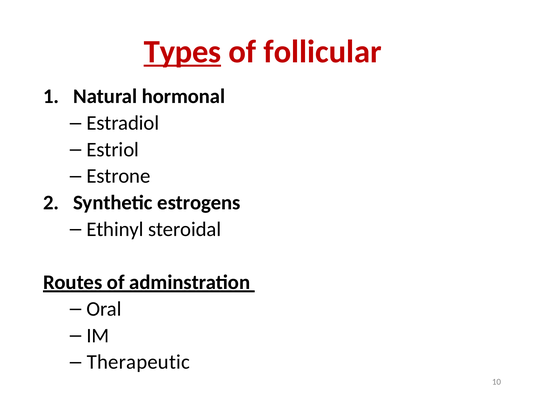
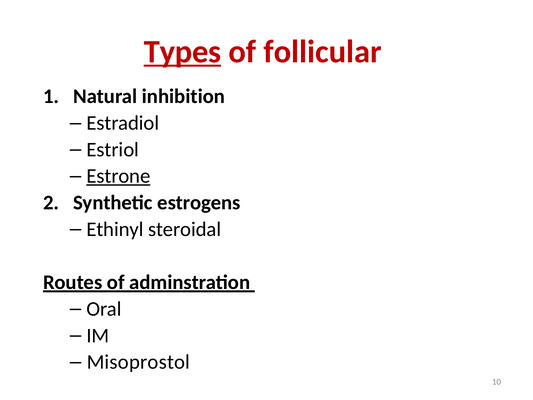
hormonal: hormonal -> inhibition (183, 96)
Estrone underline: none -> present (118, 176)
Therapeutic: Therapeutic -> Misoprostol (138, 362)
